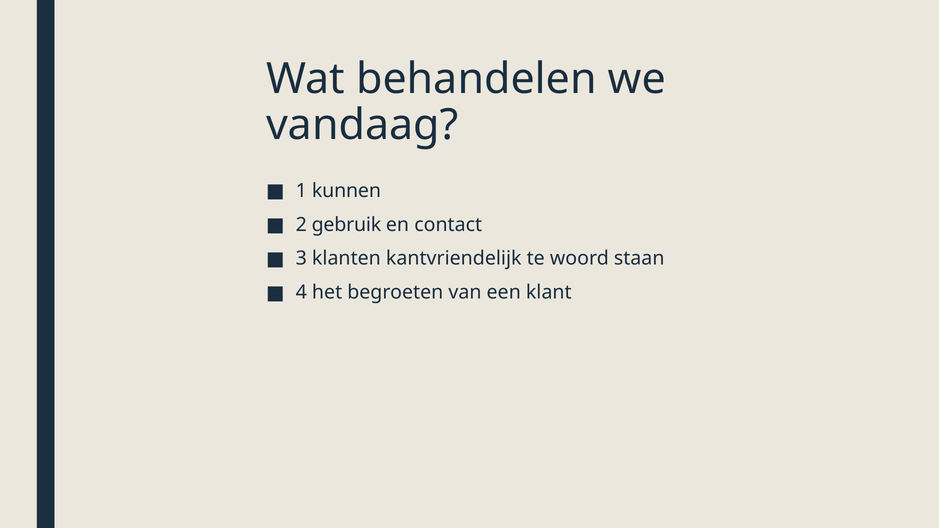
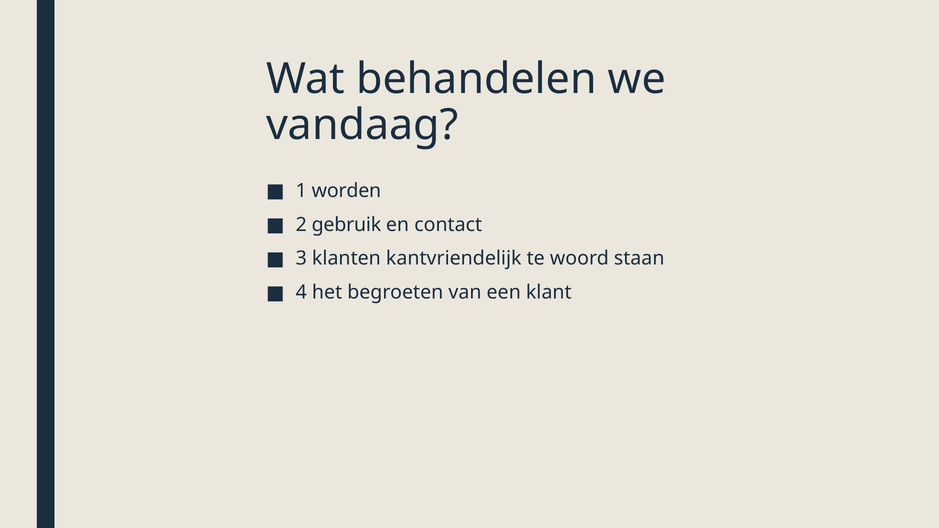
kunnen: kunnen -> worden (346, 191)
